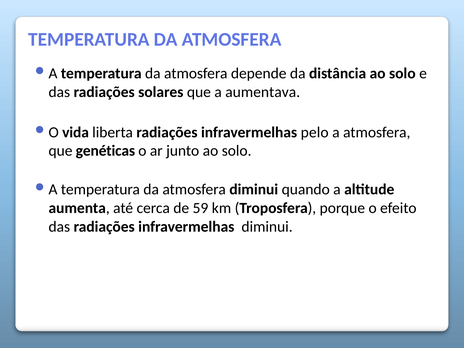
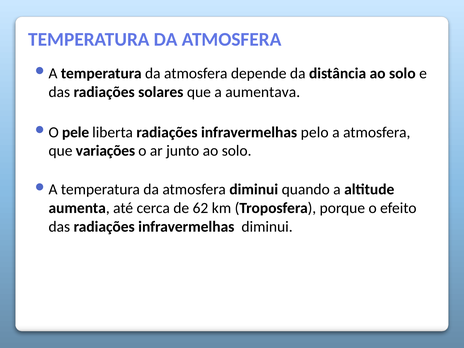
vida: vida -> pele (76, 132)
genéticas: genéticas -> variações (105, 151)
59: 59 -> 62 (200, 208)
